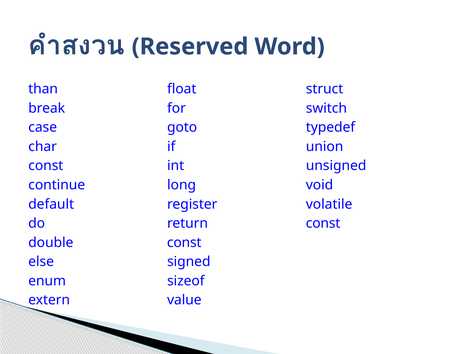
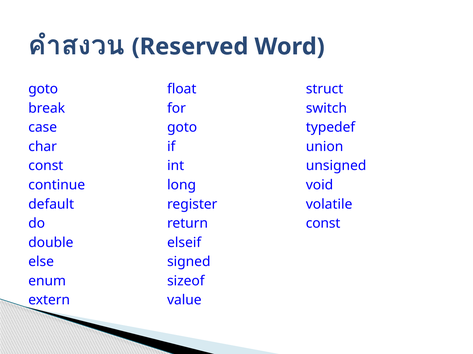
than: than -> goto (43, 89)
const: const -> elseif (184, 243)
